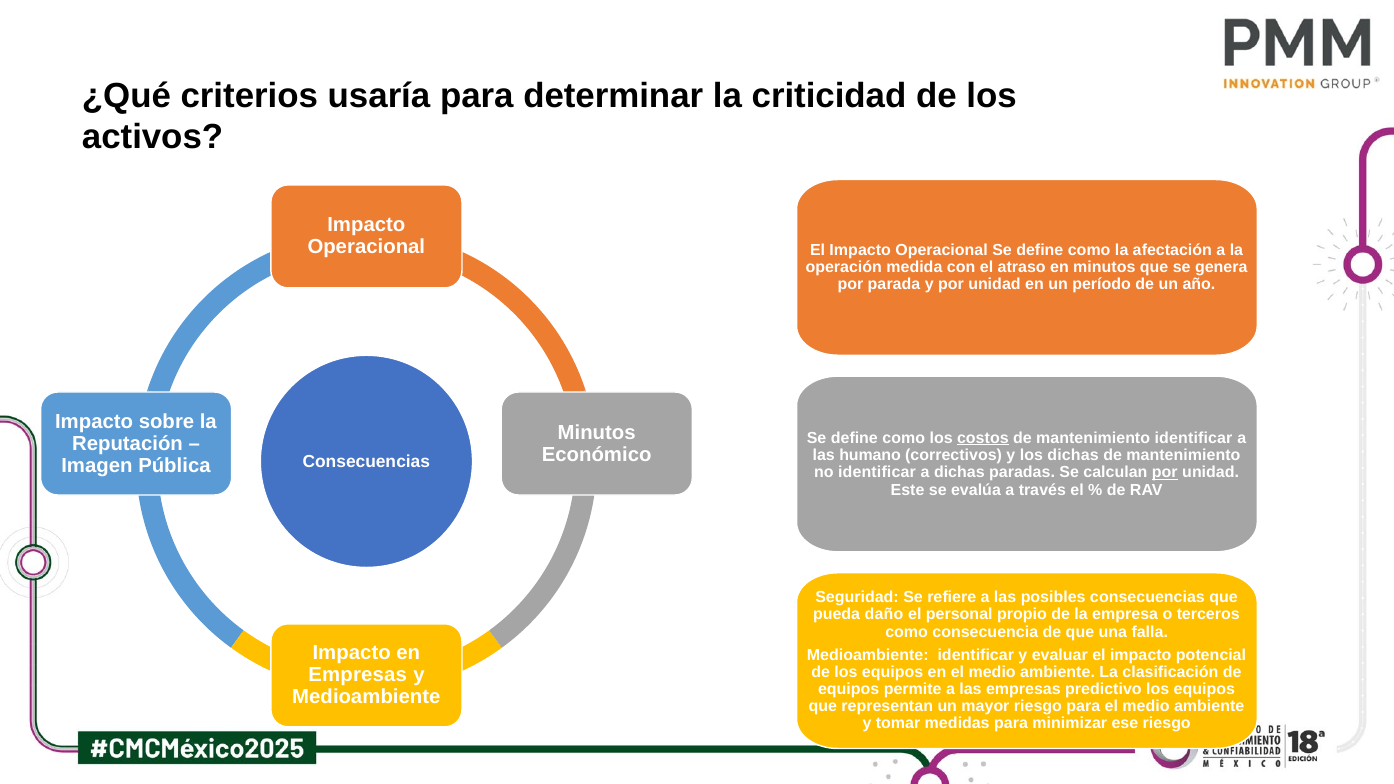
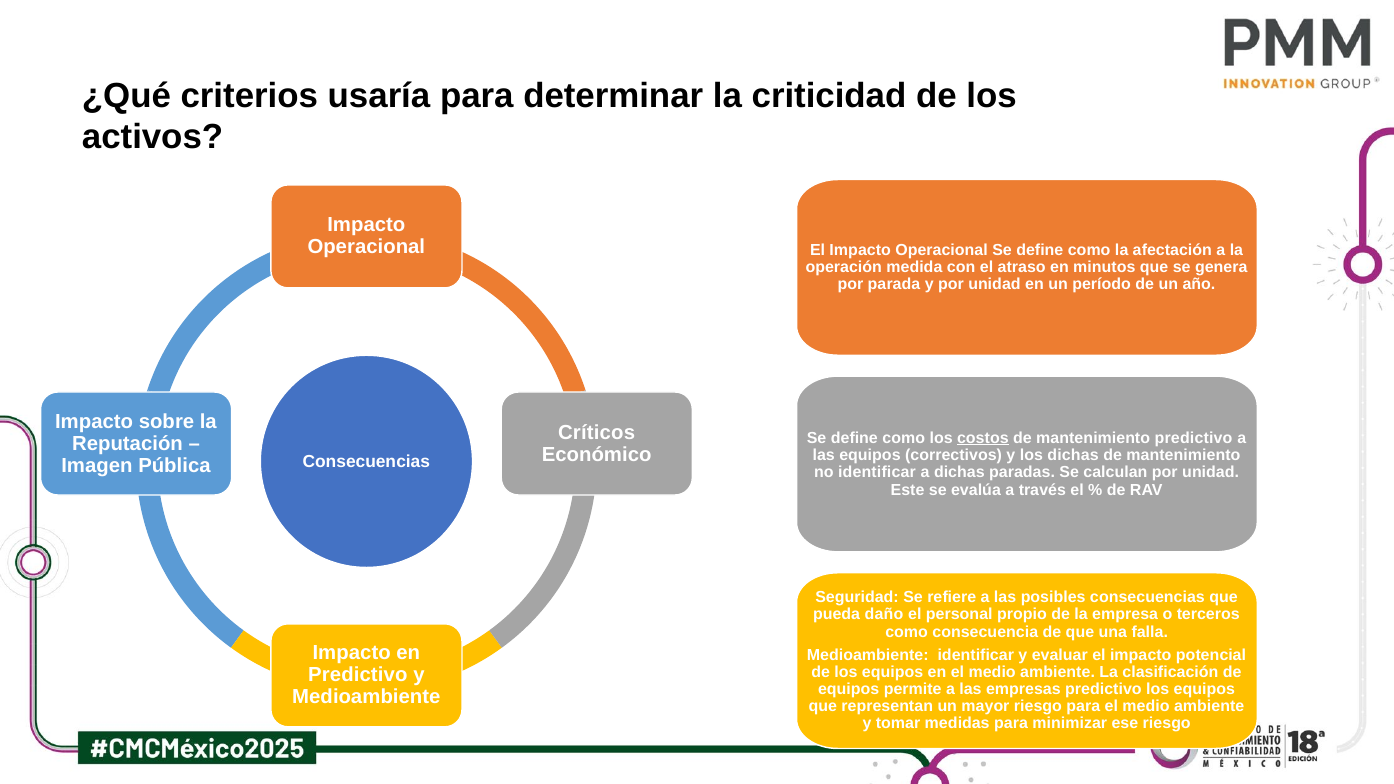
Minutos: Minutos -> Críticos (597, 432)
mantenimiento identificar: identificar -> predictivo (1194, 438)
las humano: humano -> equipos (870, 455)
por underline: present -> none (1165, 473)
Empresas: Empresas -> Predictivo (358, 675)
